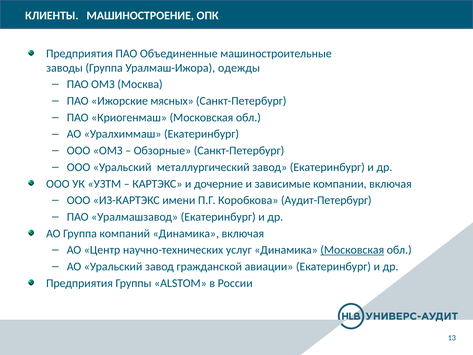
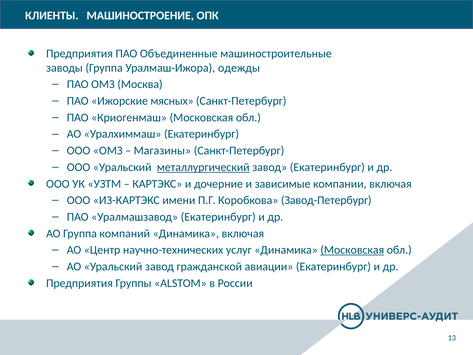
Обзорные: Обзорные -> Магазины (162, 151)
металлургический underline: none -> present (203, 167)
Аудит-Петербург: Аудит-Петербург -> Завод-Петербург (326, 200)
